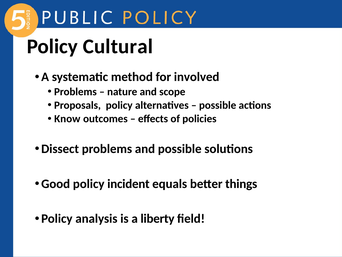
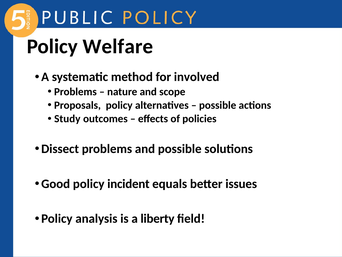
Cultural: Cultural -> Welfare (118, 46)
Know: Know -> Study (67, 119)
things: things -> issues (241, 183)
